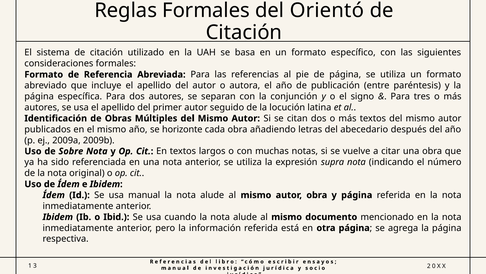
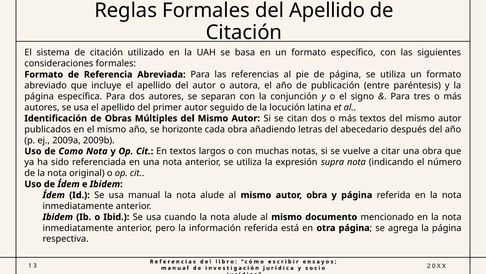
del Orientó: Orientó -> Apellido (327, 10)
Sobre: Sobre -> Como (71, 151)
